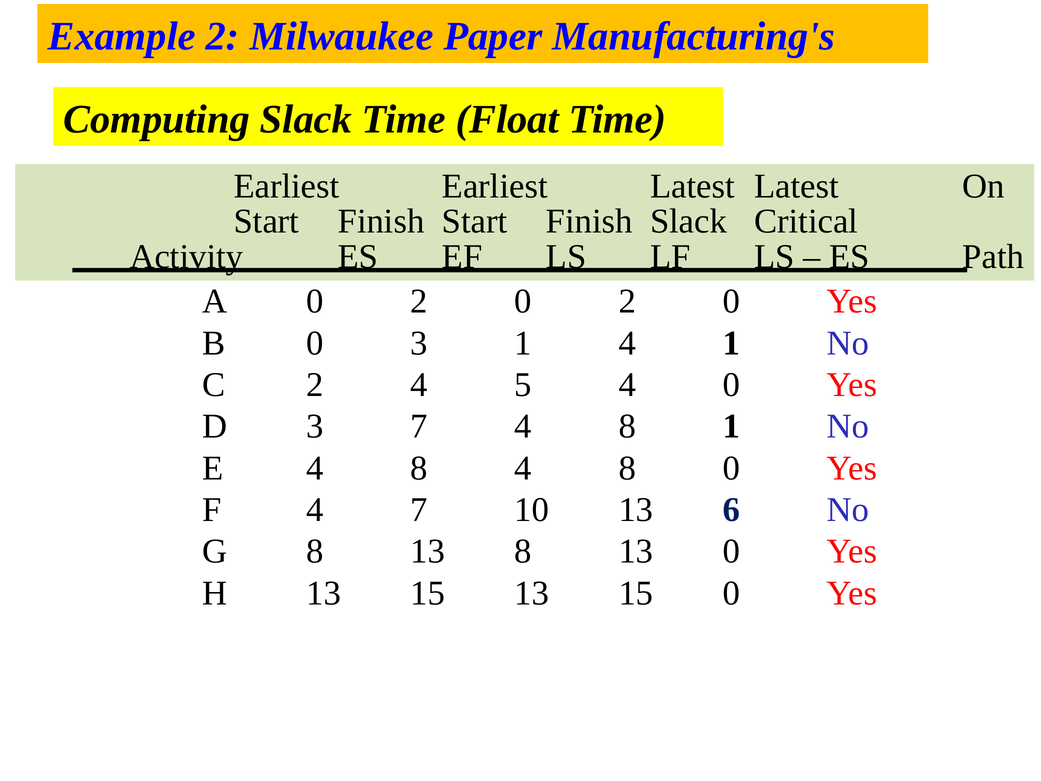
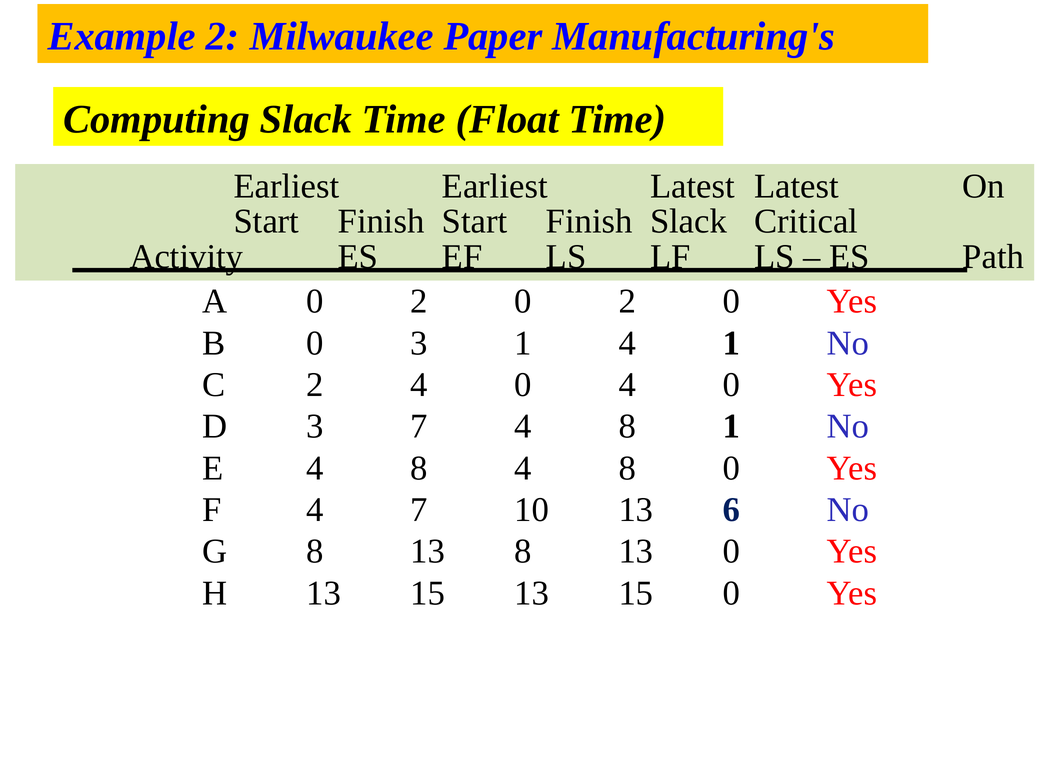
2 4 5: 5 -> 0 (523, 385)
